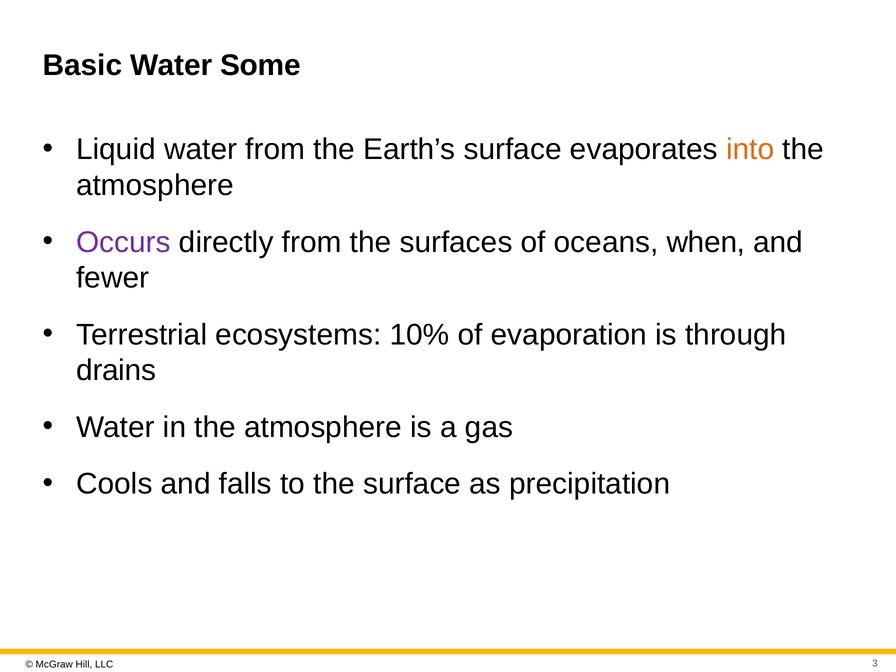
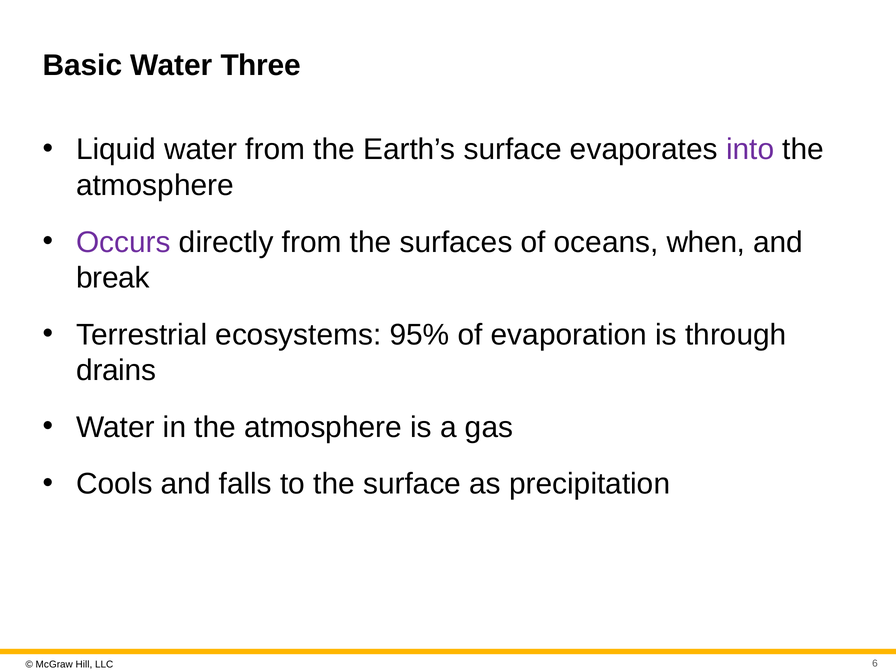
Some: Some -> Three (261, 65)
into colour: orange -> purple (750, 150)
fewer: fewer -> break (113, 278)
10%: 10% -> 95% (420, 335)
3: 3 -> 6 (875, 664)
